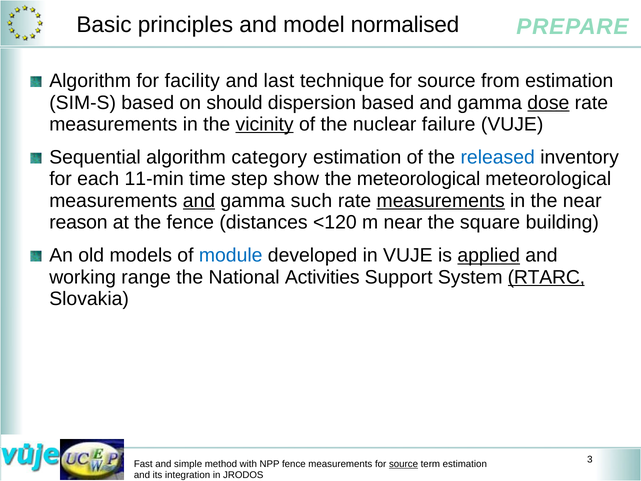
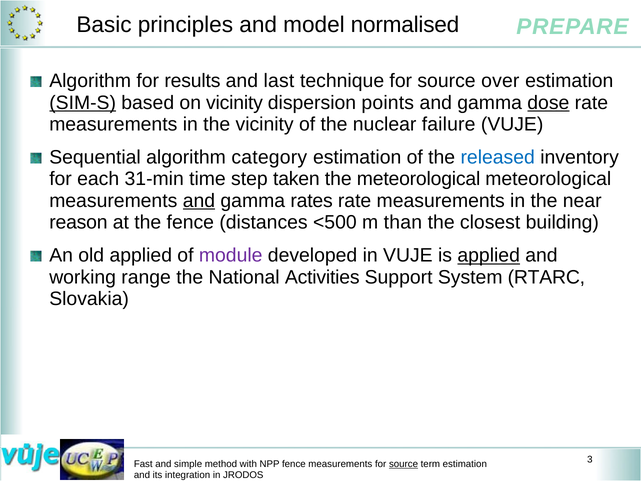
facility: facility -> results (192, 81)
from: from -> over (500, 81)
SIM-S underline: none -> present (83, 103)
on should: should -> vicinity (234, 103)
dispersion based: based -> points (388, 103)
vicinity underline: present -> none (265, 124)
11-min: 11-min -> 31-min (154, 179)
show: show -> taken (296, 179)
such: such -> rates (312, 201)
measurements underline: present -> none (441, 201)
<120: <120 -> <500 (335, 222)
m near: near -> than (403, 222)
square: square -> closest (490, 222)
old models: models -> applied (141, 255)
module colour: blue -> purple (231, 255)
RTARC underline: present -> none (546, 277)
